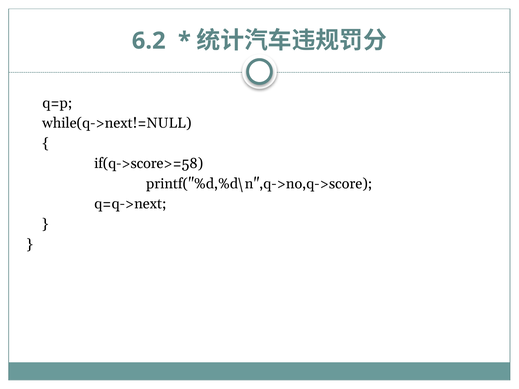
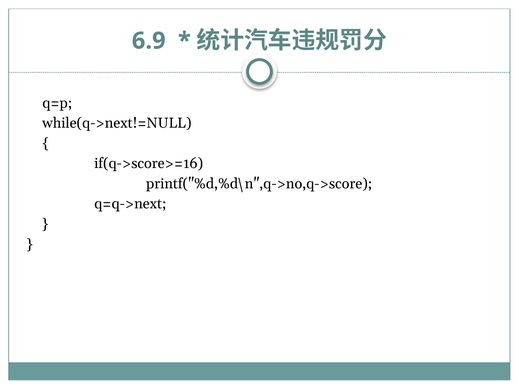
6.2: 6.2 -> 6.9 (149, 41)
if(q->score>=58: if(q->score>=58 -> if(q->score>=16 (149, 164)
